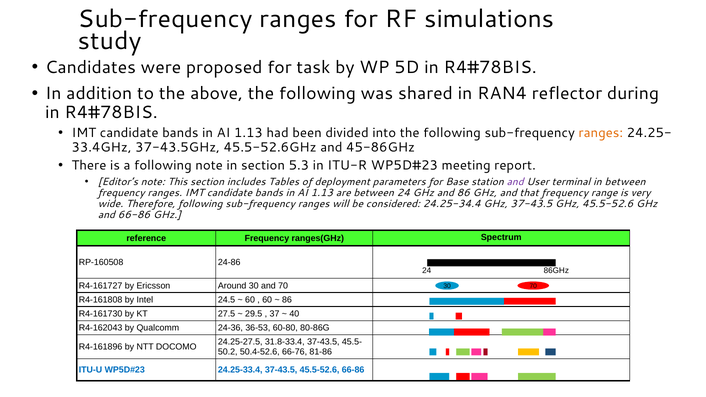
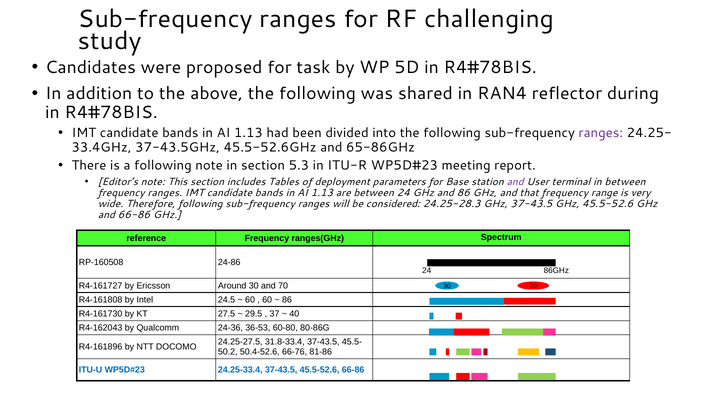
simulations: simulations -> challenging (489, 19)
ranges colour: orange -> purple (601, 133)
45-86GHz: 45-86GHz -> 65-86GHz (381, 147)
24.25-34.4: 24.25-34.4 -> 24.25-28.3 (452, 204)
